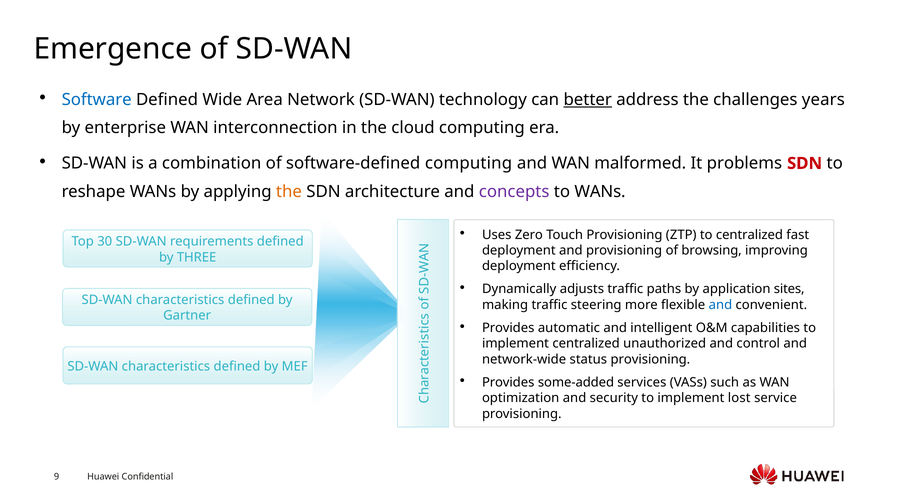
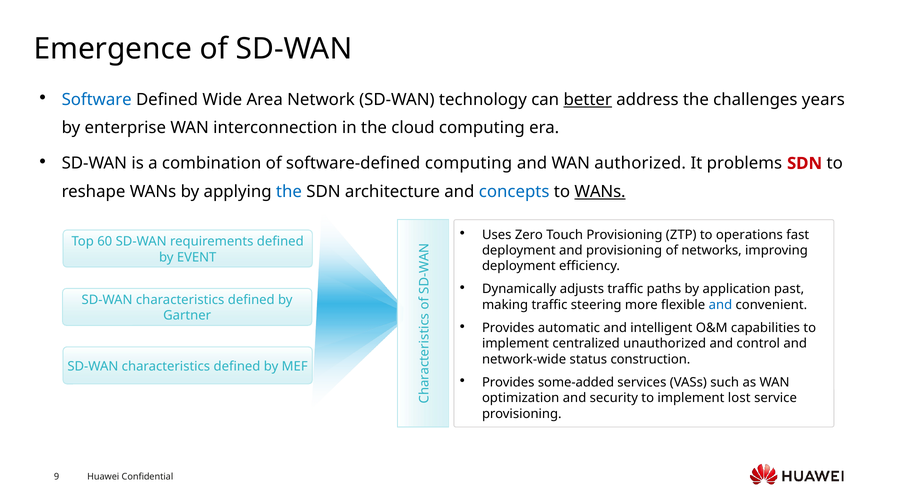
malformed: malformed -> authorized (640, 164)
the colour: orange -> blue (289, 192)
concepts colour: purple -> blue (514, 192)
WANs underline: none -> present (600, 192)
to centralized: centralized -> operations (749, 235)
30: 30 -> 60 (105, 242)
browsing: browsing -> networks (712, 251)
THREE: THREE -> EVENT (197, 258)
sites: sites -> past (789, 289)
status provisioning: provisioning -> construction (650, 360)
